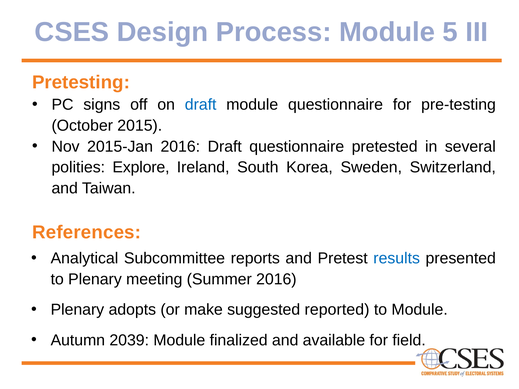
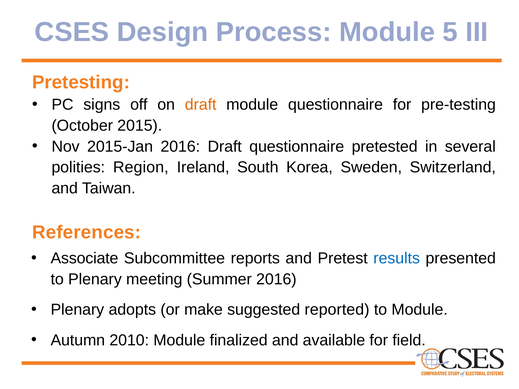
draft colour: blue -> orange (201, 105)
Explore: Explore -> Region (141, 167)
Analytical: Analytical -> Associate (84, 259)
2039: 2039 -> 2010 (129, 340)
